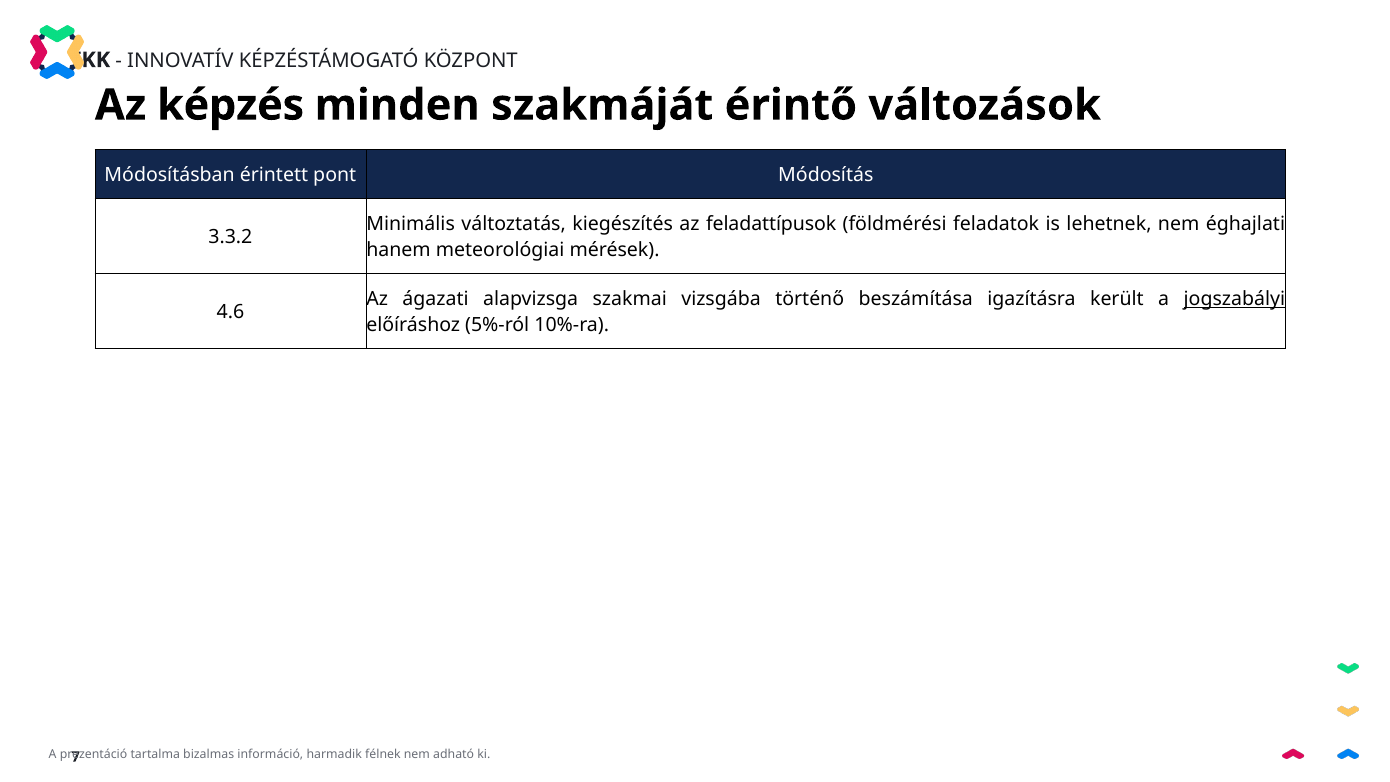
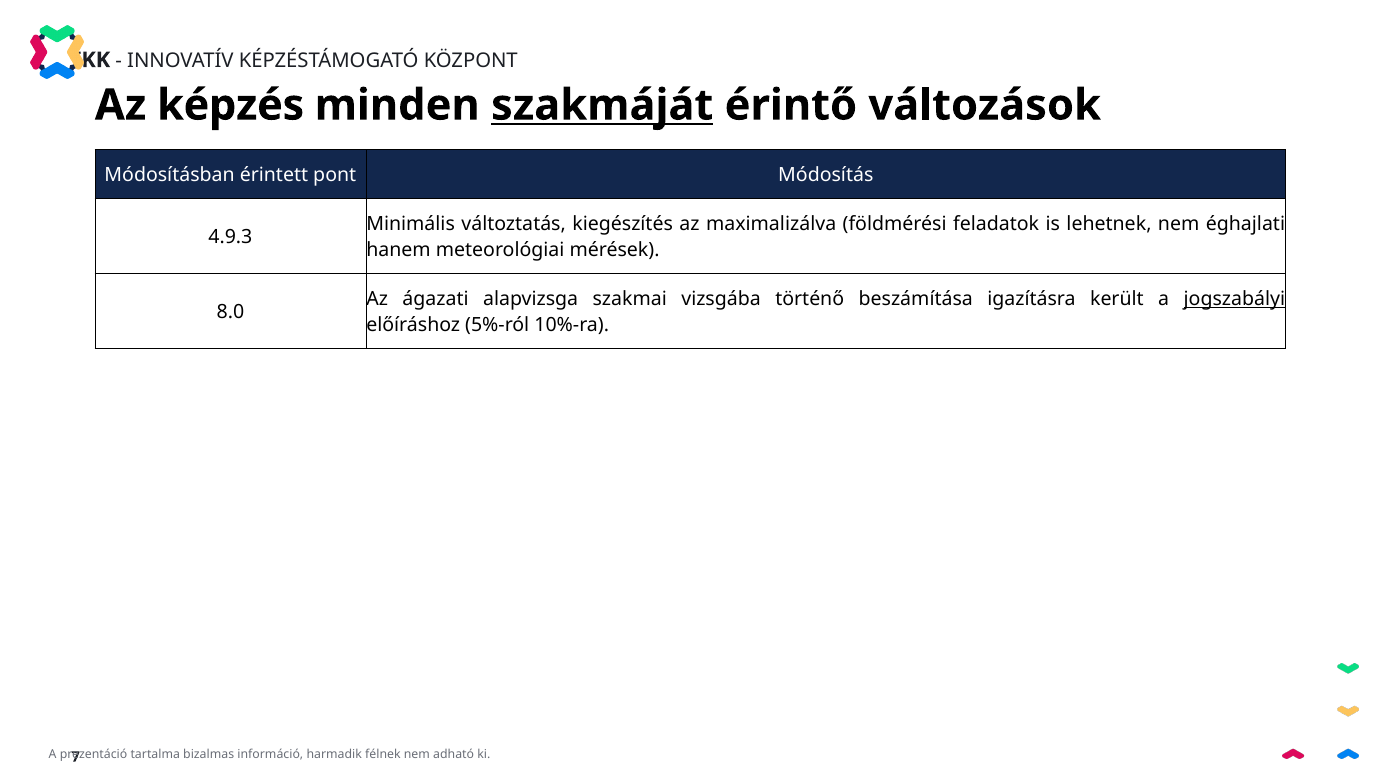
szakmáját underline: none -> present (602, 105)
feladattípusok: feladattípusok -> maximalizálva (771, 224)
3.3.2: 3.3.2 -> 4.9.3 (230, 237)
4.6: 4.6 -> 8.0 (230, 312)
